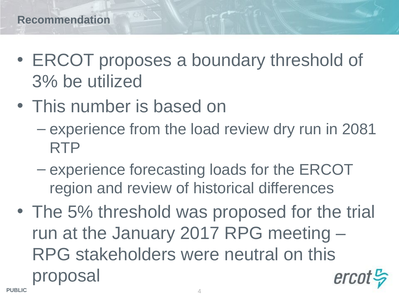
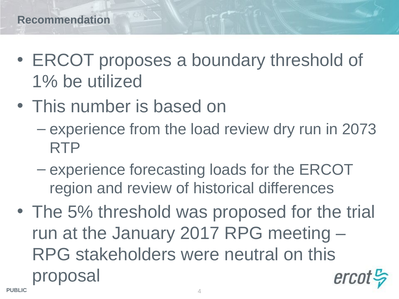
3%: 3% -> 1% (45, 82)
2081: 2081 -> 2073 (359, 129)
